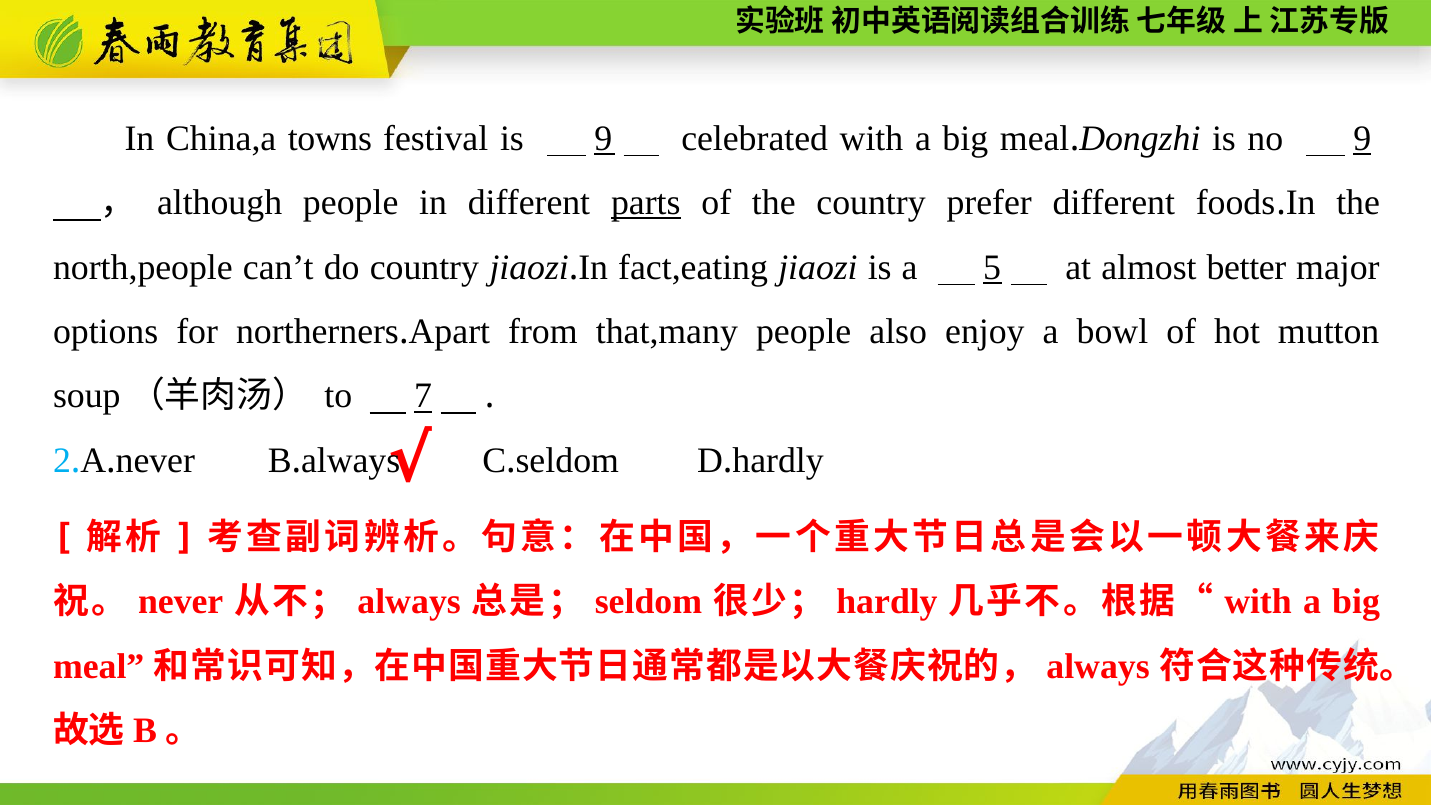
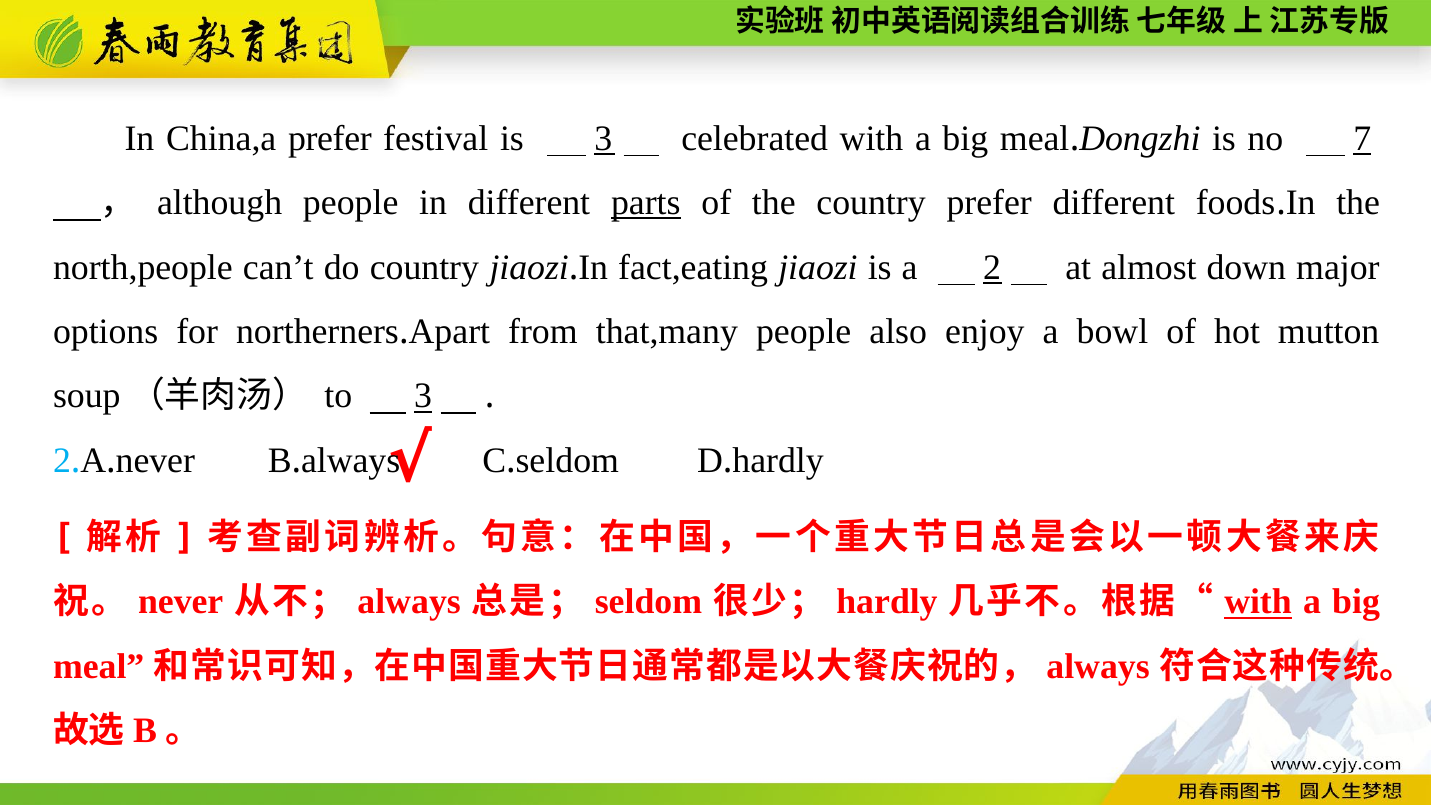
China,a towns: towns -> prefer (330, 138)
is 9: 9 -> 3 (603, 138)
no 9: 9 -> 7 (1362, 138)
a 5: 5 -> 2 (992, 267)
better: better -> down (1246, 267)
to 7: 7 -> 3 (423, 396)
with underline: none -> present (1258, 602)
